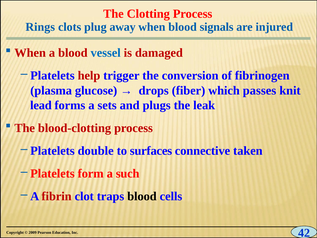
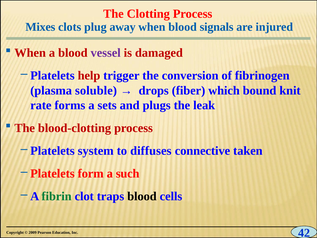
Rings: Rings -> Mixes (40, 27)
vessel colour: blue -> purple (106, 53)
glucose: glucose -> soluble (96, 90)
passes: passes -> bound (260, 90)
lead: lead -> rate (41, 105)
double: double -> system (96, 151)
surfaces: surfaces -> diffuses (151, 151)
fibrin colour: red -> green (57, 196)
